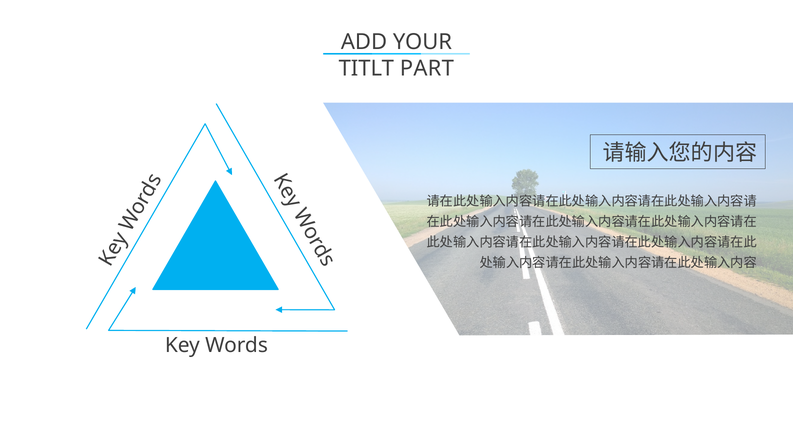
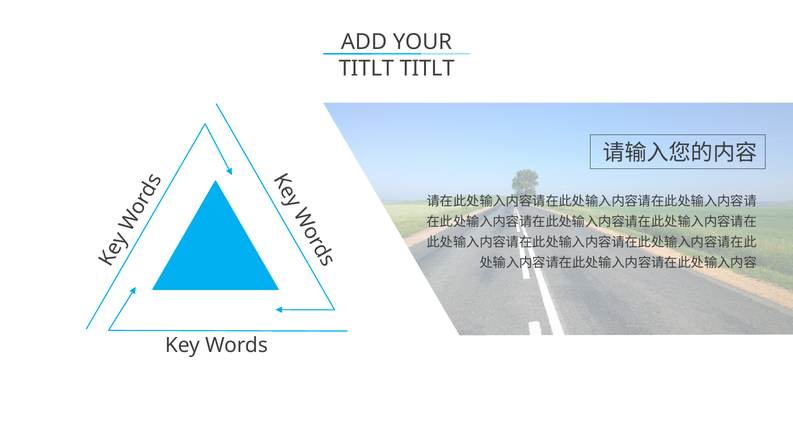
TITLT PART: PART -> TITLT (427, 68)
